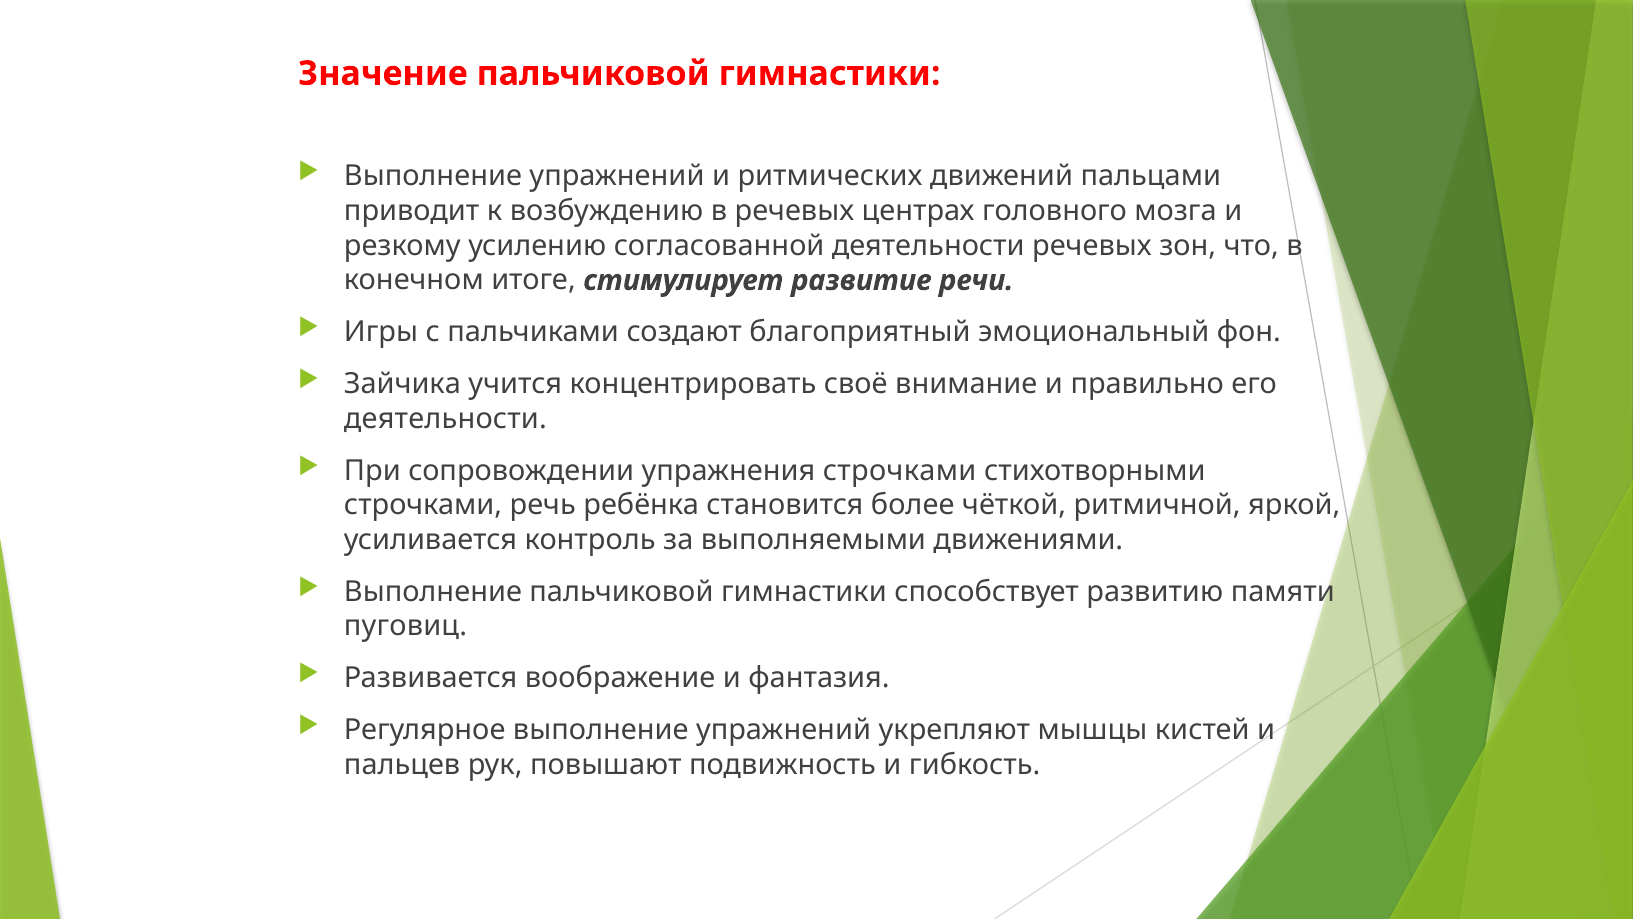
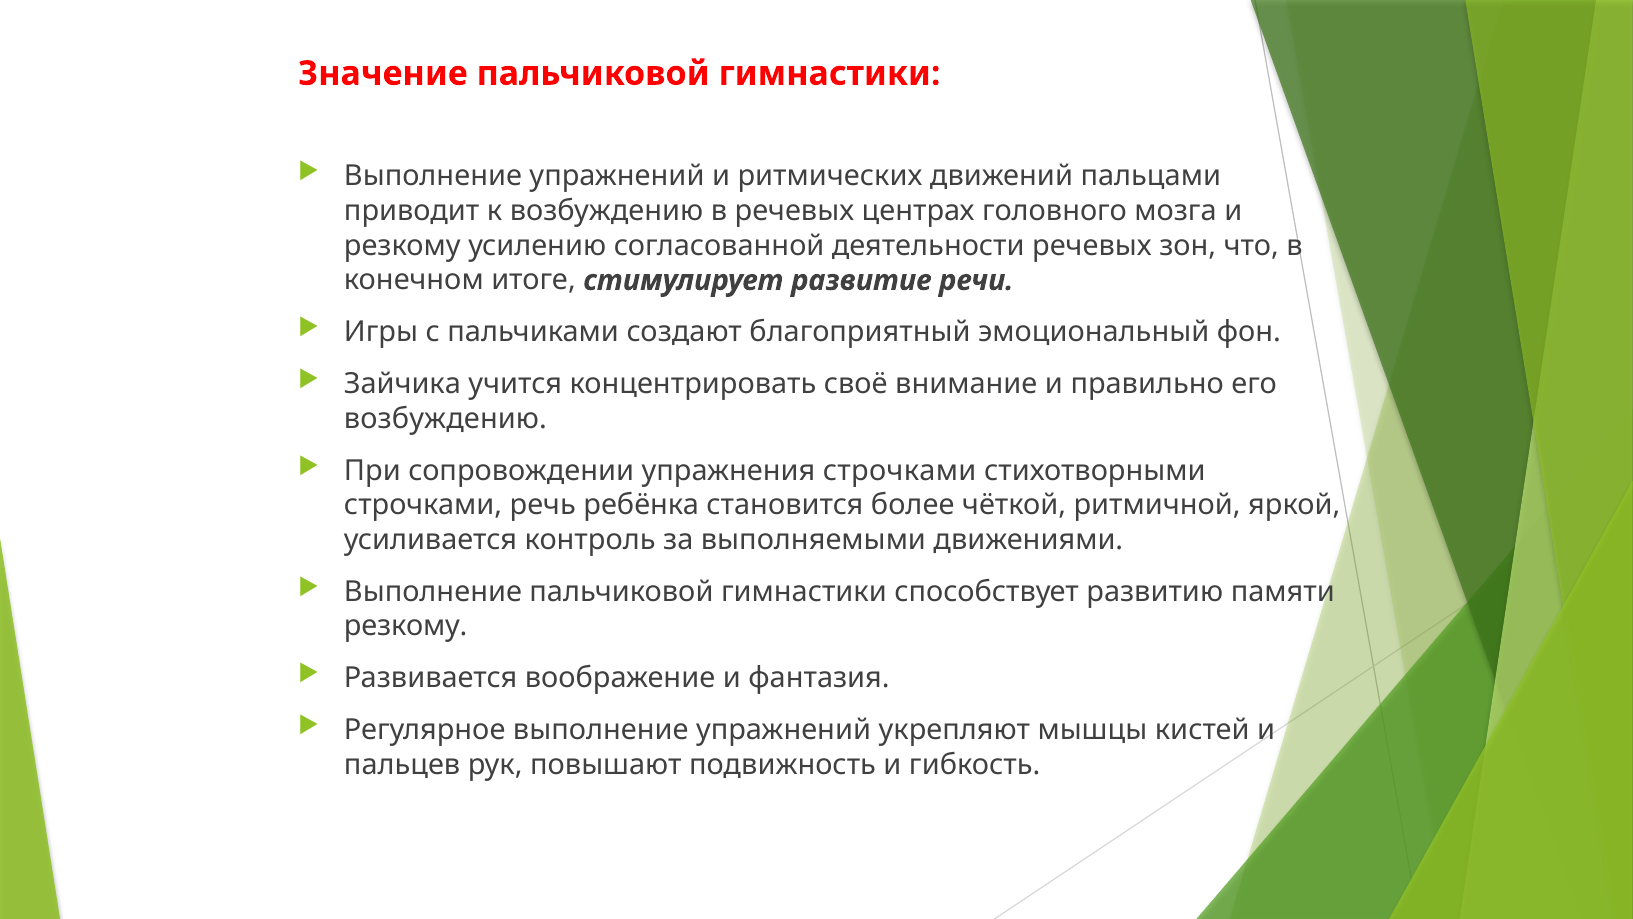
деятельности: деятельности -> возбуждению (445, 418)
пуговиц: пуговиц -> резкому (406, 626)
